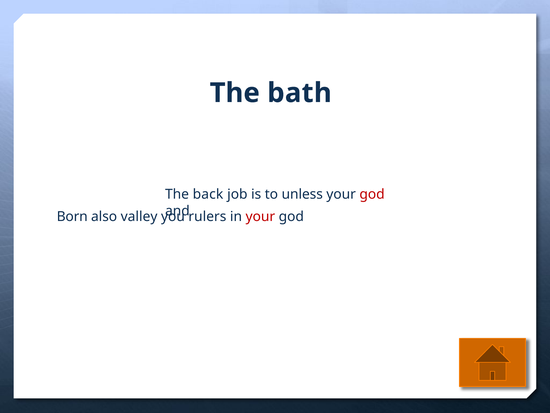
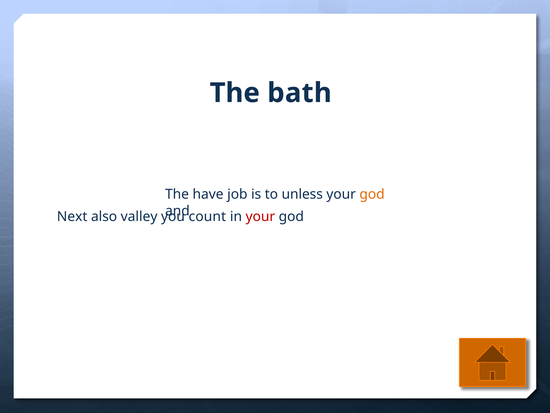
back: back -> have (208, 194)
god colour: red -> orange (372, 194)
Born: Born -> Next (72, 216)
rulers: rulers -> count (207, 216)
